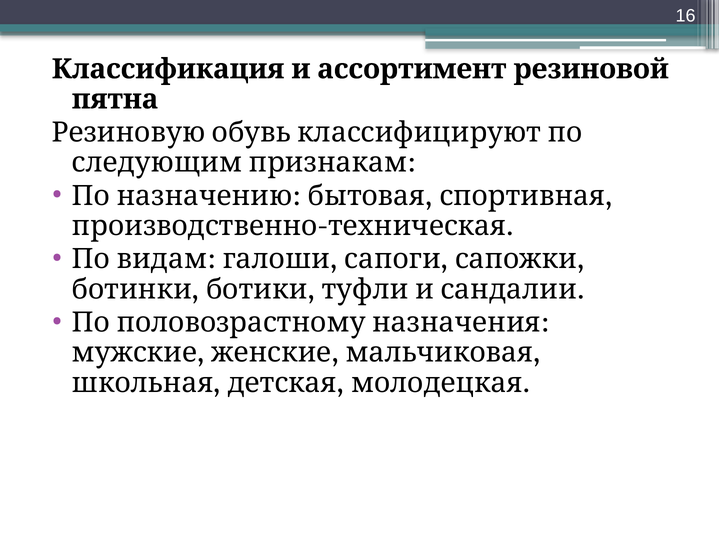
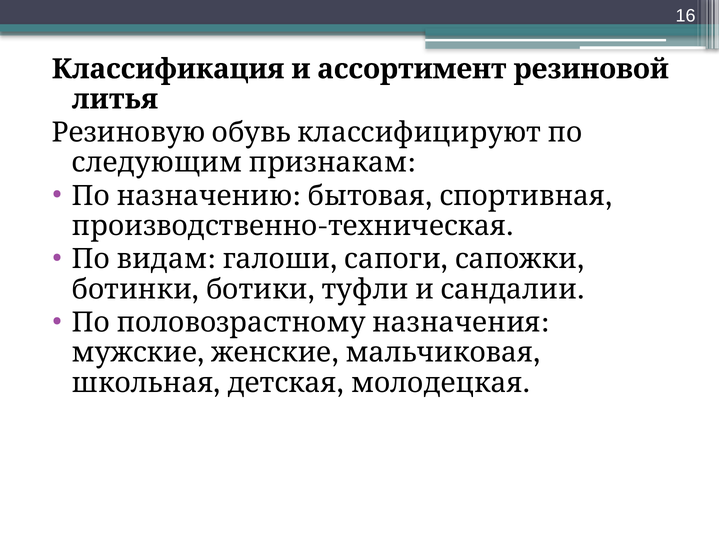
пятна: пятна -> литья (115, 99)
